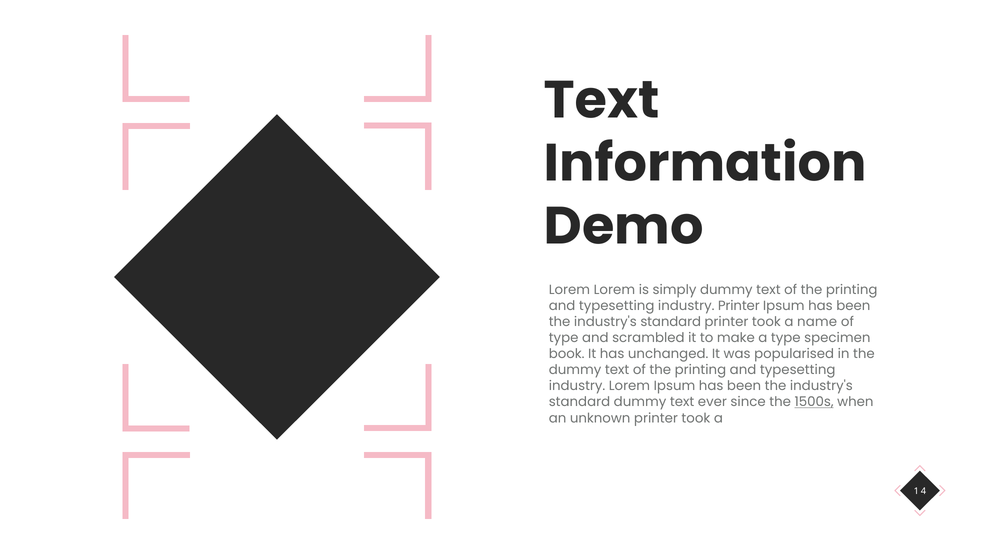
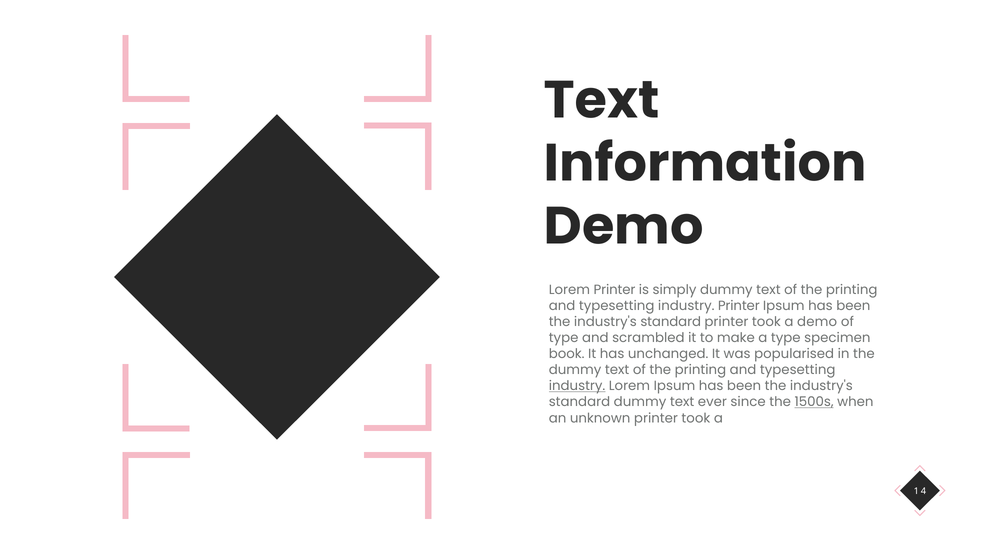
Lorem Lorem: Lorem -> Printer (614, 290)
a name: name -> demo (817, 322)
industry underline: none -> present (577, 386)
